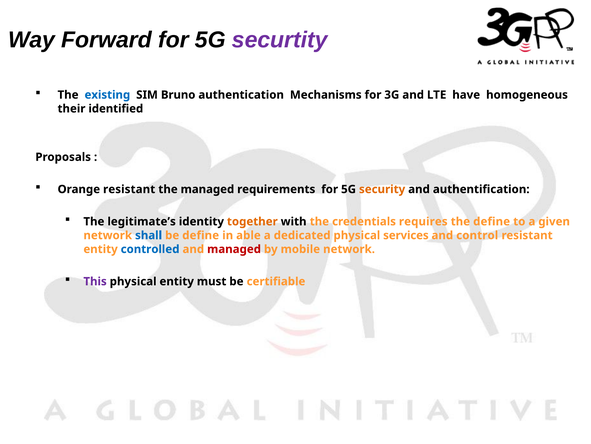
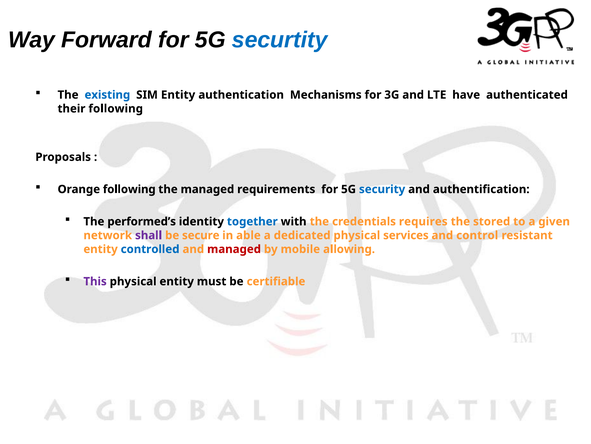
securtity colour: purple -> blue (280, 40)
SIM Bruno: Bruno -> Entity (178, 95)
homogeneous: homogeneous -> authenticated (527, 95)
their identified: identified -> following (116, 108)
Orange resistant: resistant -> following (129, 189)
security colour: orange -> blue (382, 189)
legitimate’s: legitimate’s -> performed’s (142, 221)
together colour: orange -> blue (252, 221)
the define: define -> stored (492, 221)
shall colour: blue -> purple (149, 235)
be define: define -> secure (201, 235)
mobile network: network -> allowing (349, 249)
